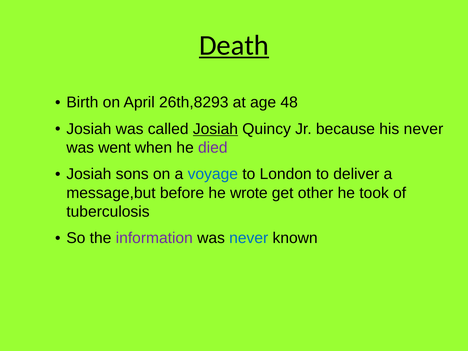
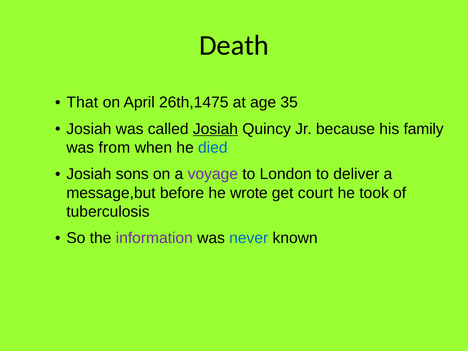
Death underline: present -> none (234, 45)
Birth: Birth -> That (82, 102)
26th,8293: 26th,8293 -> 26th,1475 (194, 102)
48: 48 -> 35 (289, 102)
his never: never -> family (424, 129)
went: went -> from (114, 148)
died colour: purple -> blue (213, 148)
voyage colour: blue -> purple (213, 174)
other: other -> court (315, 193)
